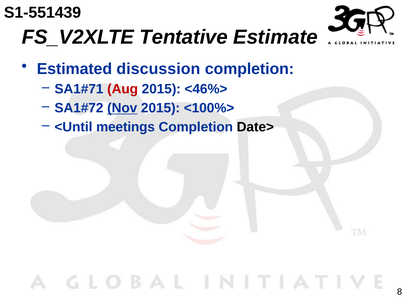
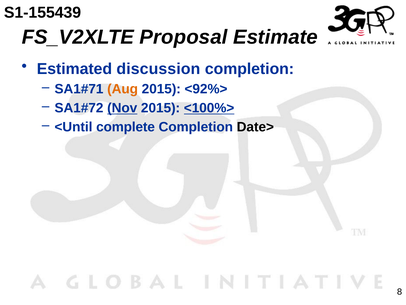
S1-551439: S1-551439 -> S1-155439 (43, 13)
Tentative: Tentative -> Proposal (184, 37)
Aug colour: red -> orange (123, 89)
<46%>: <46%> -> <92%> (206, 89)
<100%> underline: none -> present (209, 108)
meetings: meetings -> complete (126, 127)
